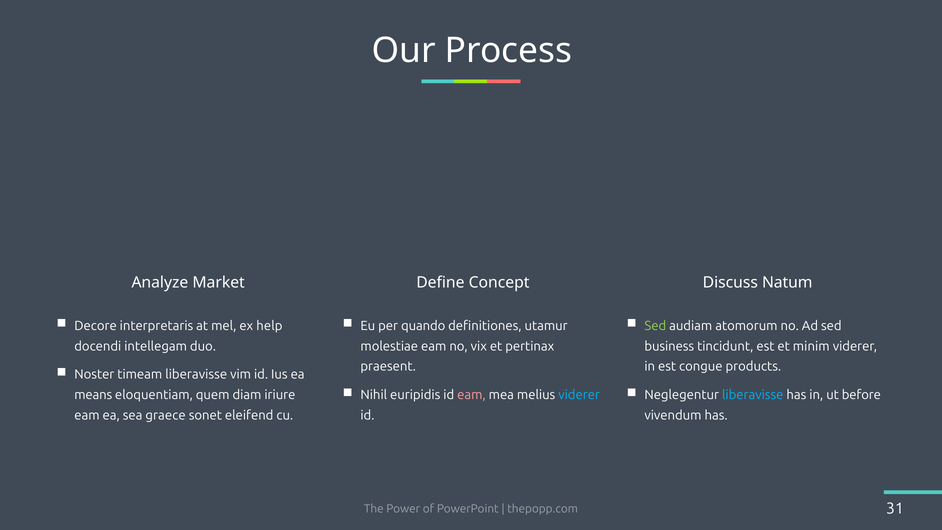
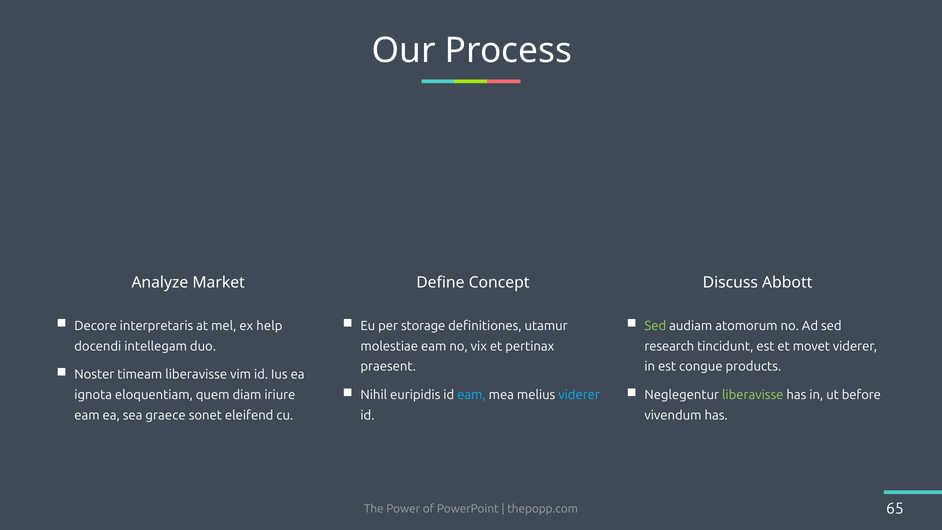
Natum: Natum -> Abbott (787, 283)
quando: quando -> storage (423, 326)
business: business -> research (669, 346)
minim: minim -> movet (811, 346)
eam colour: pink -> light blue (471, 395)
liberavisse colour: light blue -> light green (753, 395)
means: means -> ignota (93, 395)
31: 31 -> 65 (895, 508)
